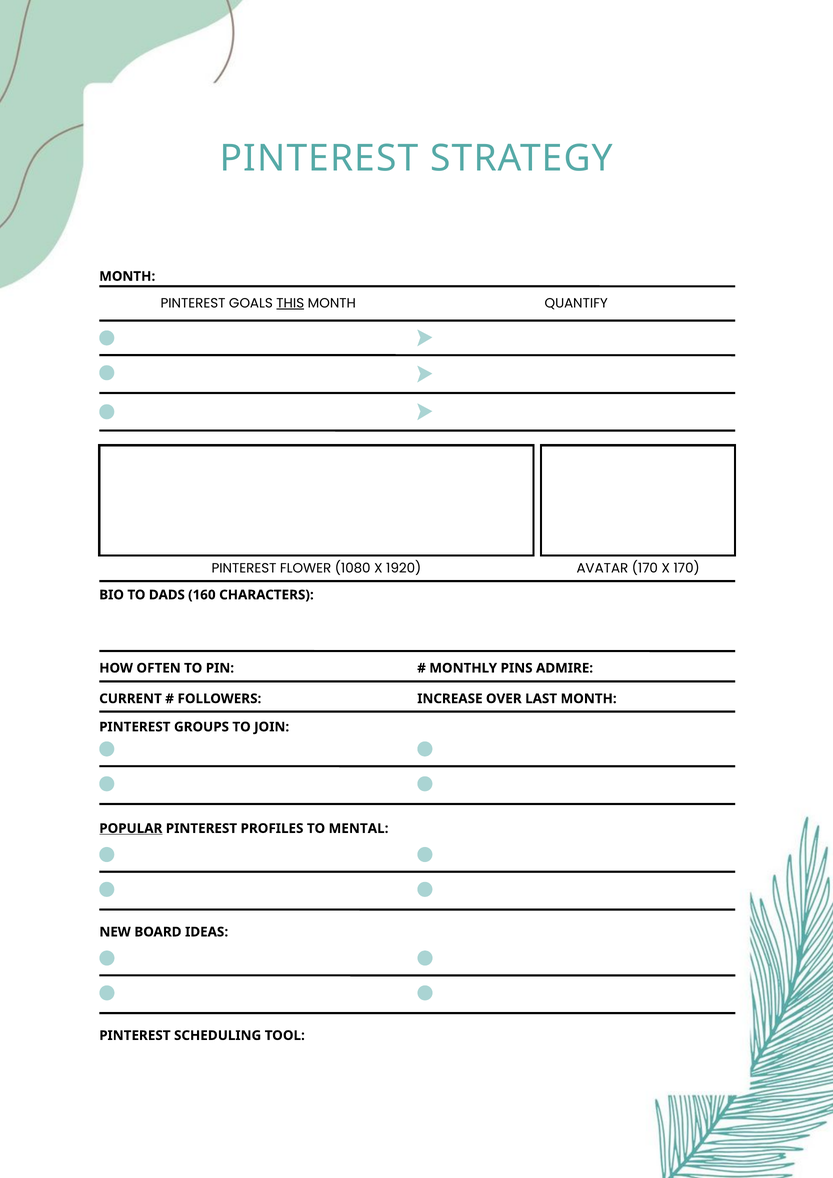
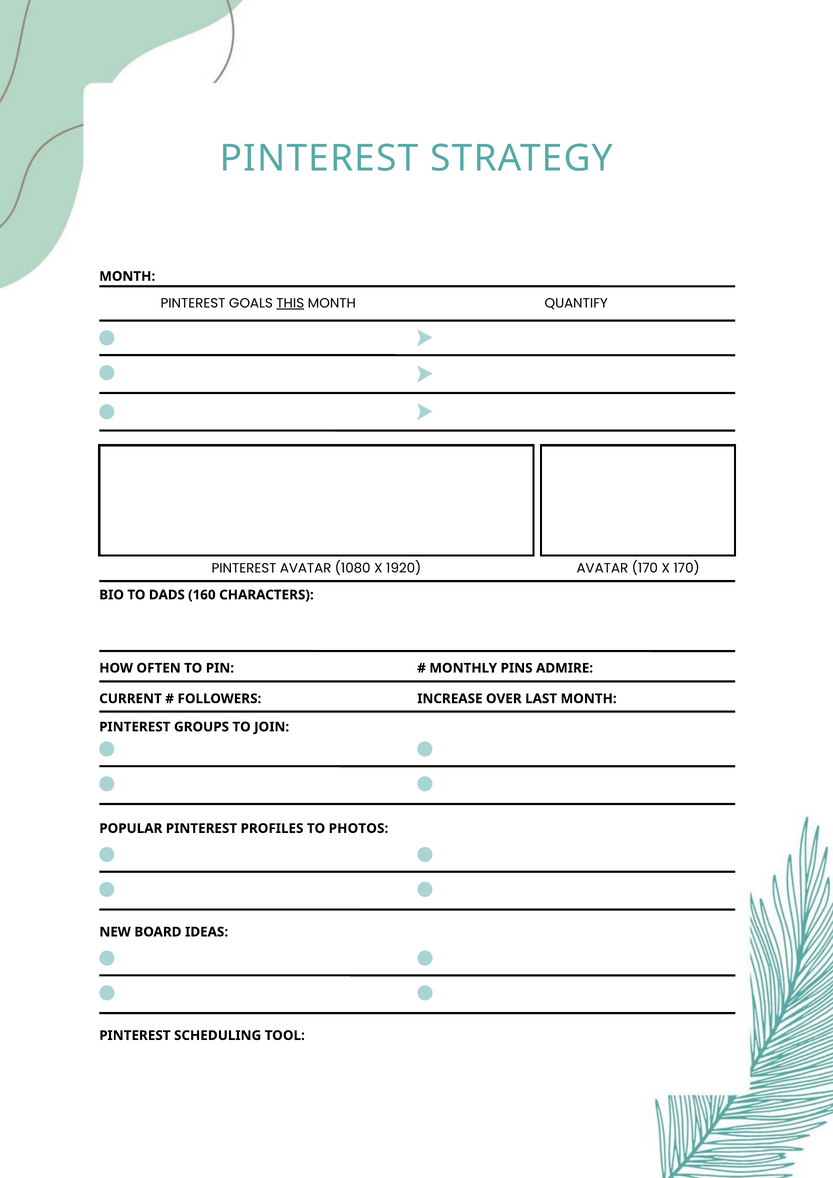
PINTEREST FLOWER: FLOWER -> AVATAR (306, 568)
POPULAR underline: present -> none (131, 828)
MENTAL: MENTAL -> PHOTOS (359, 828)
